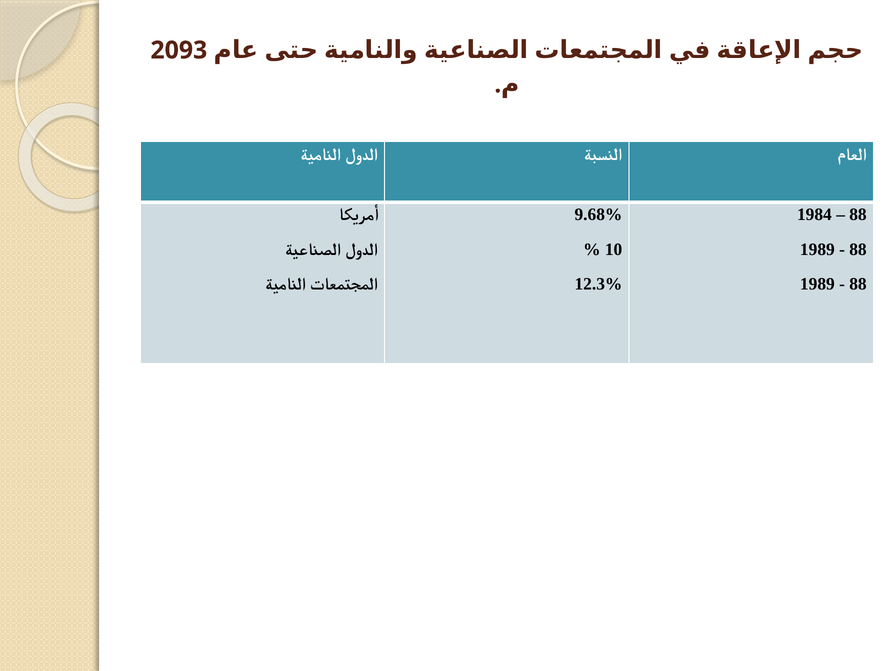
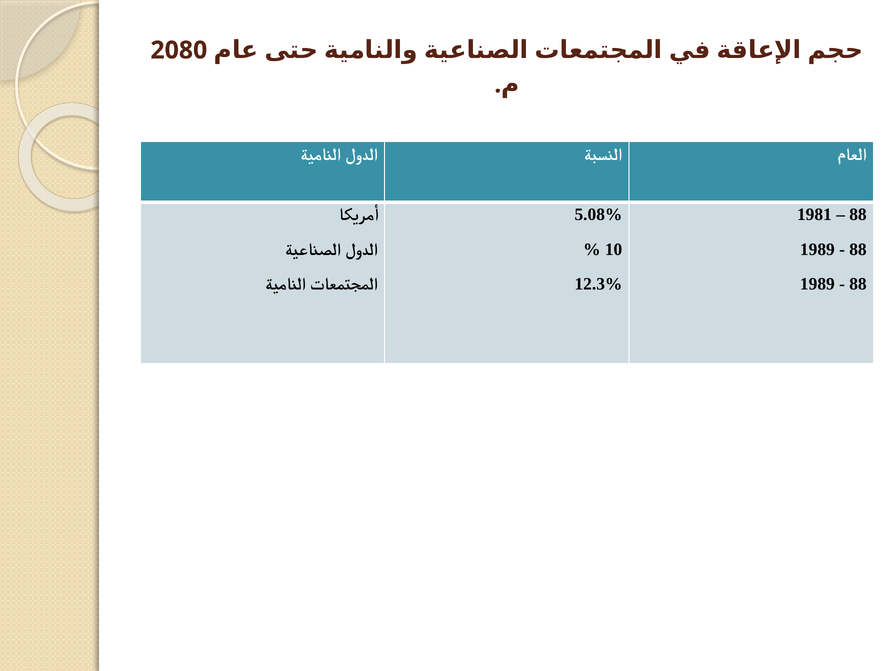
2093: 2093 -> 2080 (179, 50)
9.68%: 9.68% -> 5.08% (598, 215)
1984: 1984 -> 1981 (814, 215)
